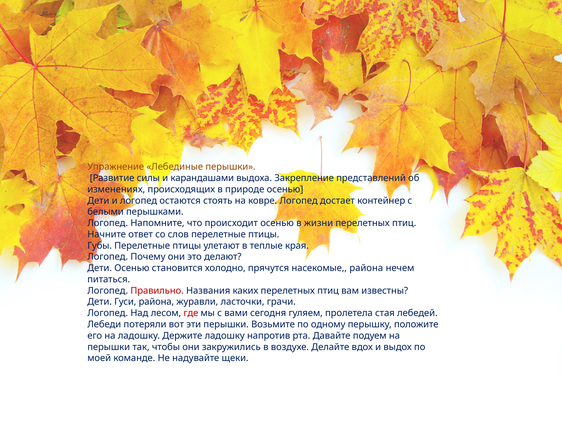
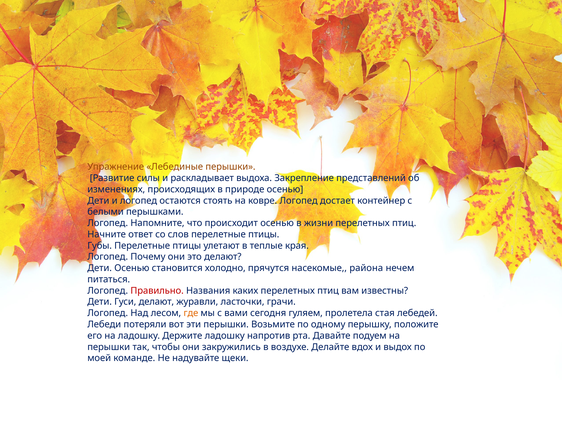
карандашами: карандашами -> раскладывает (202, 178)
Гуси района: района -> делают (156, 302)
где colour: red -> orange (191, 313)
